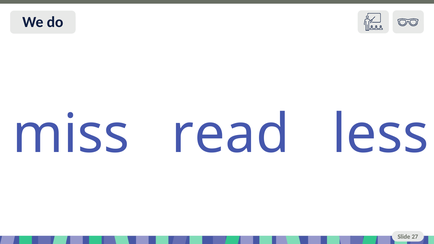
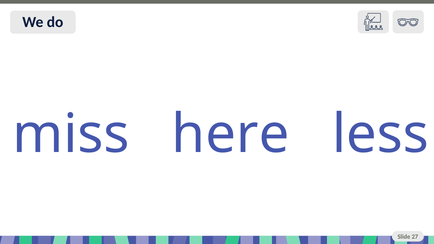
read: read -> here (231, 134)
